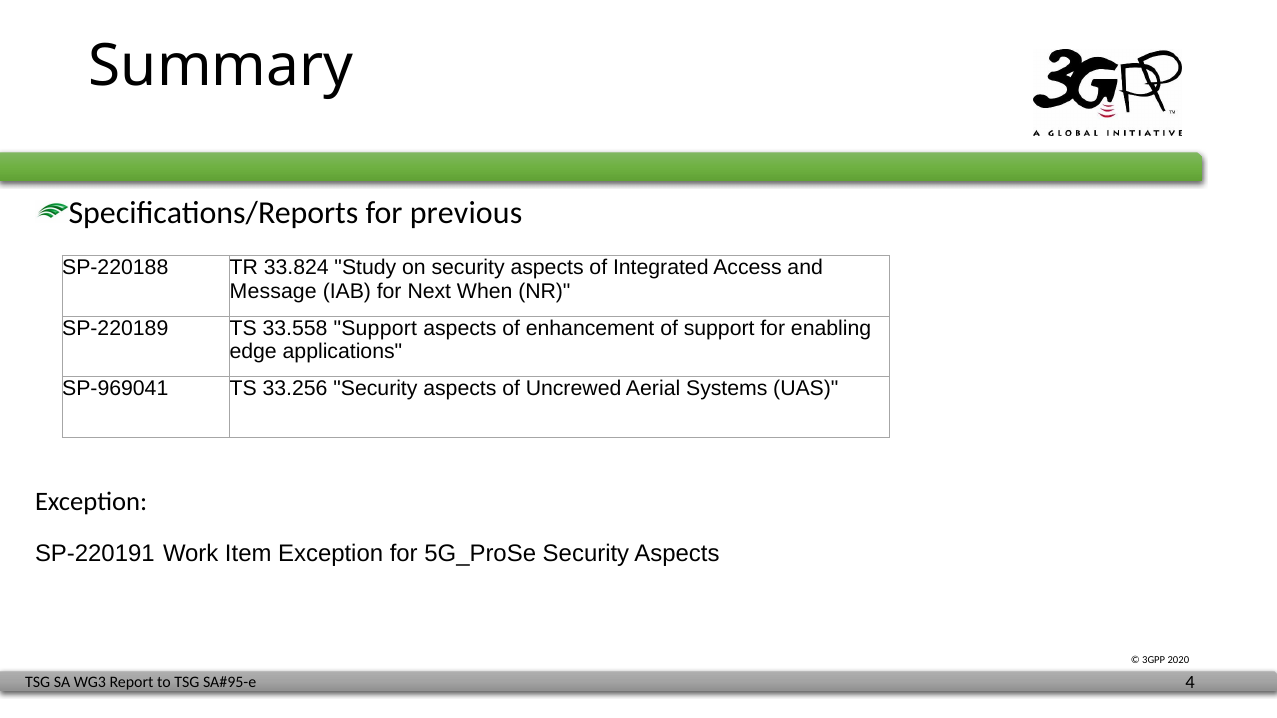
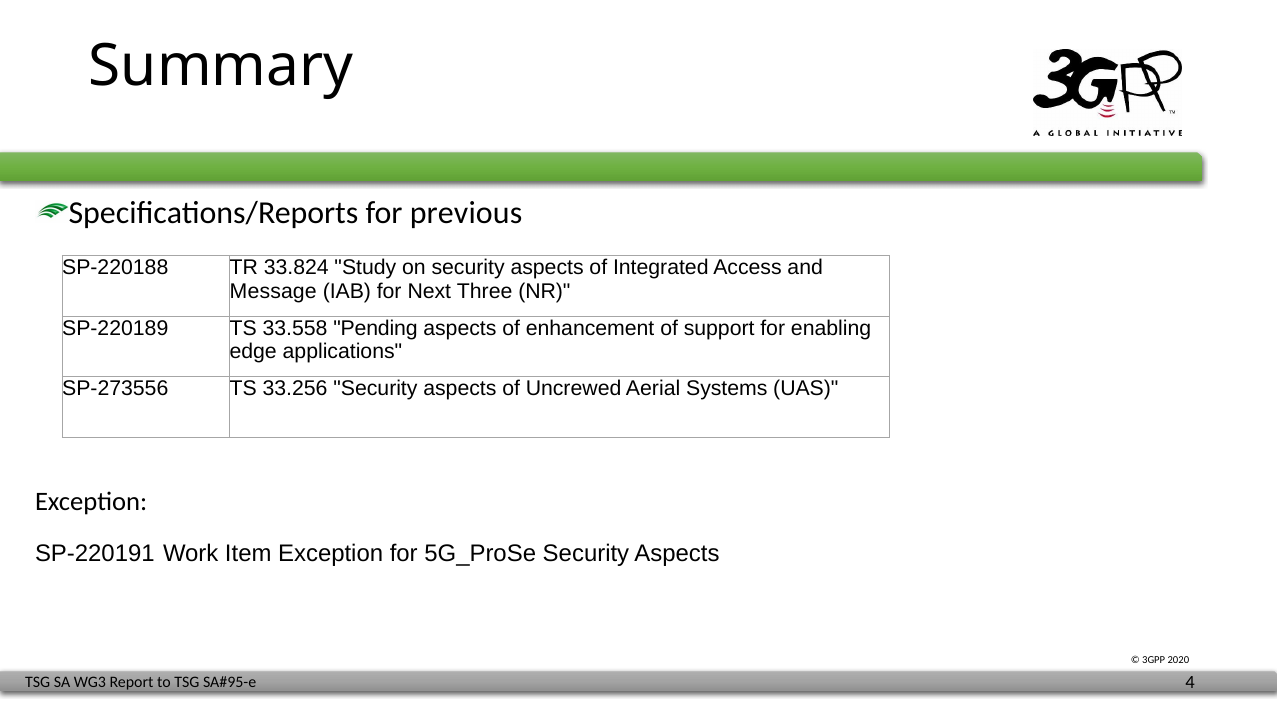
When: When -> Three (485, 291)
33.558 Support: Support -> Pending (375, 328)
SP-969041: SP-969041 -> SP-273556 (115, 389)
